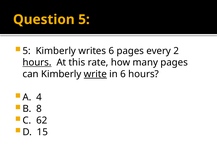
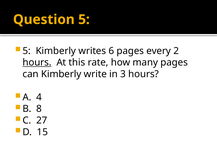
write underline: present -> none (95, 74)
in 6: 6 -> 3 (123, 74)
62: 62 -> 27 (42, 120)
